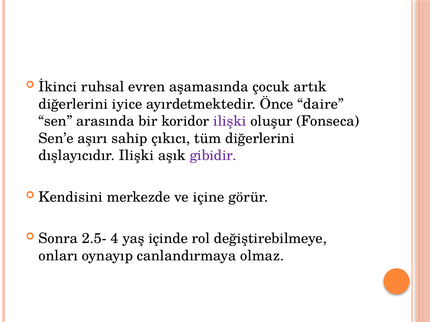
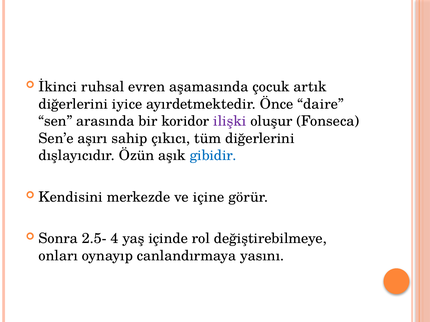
dışlayıcıdır Ilişki: Ilişki -> Özün (137, 156)
gibidir colour: purple -> blue (213, 156)
olmaz: olmaz -> yasını (262, 256)
